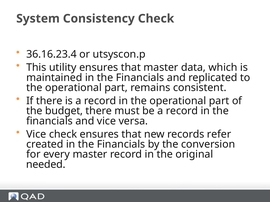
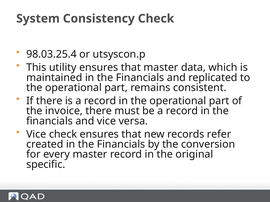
36.16.23.4: 36.16.23.4 -> 98.03.25.4 (51, 54)
budget: budget -> invoice (64, 111)
needed: needed -> specific (46, 165)
